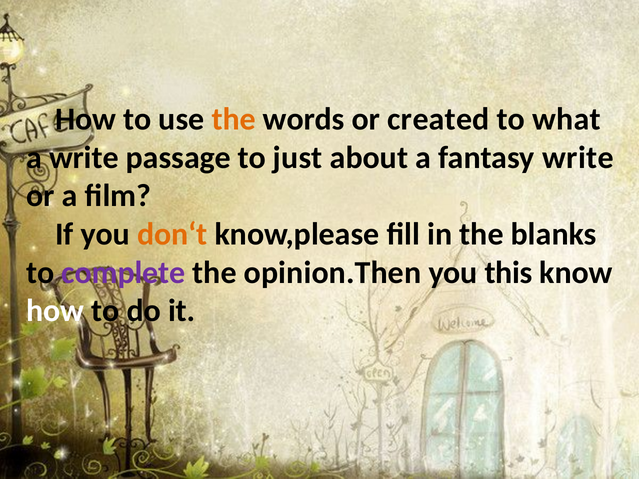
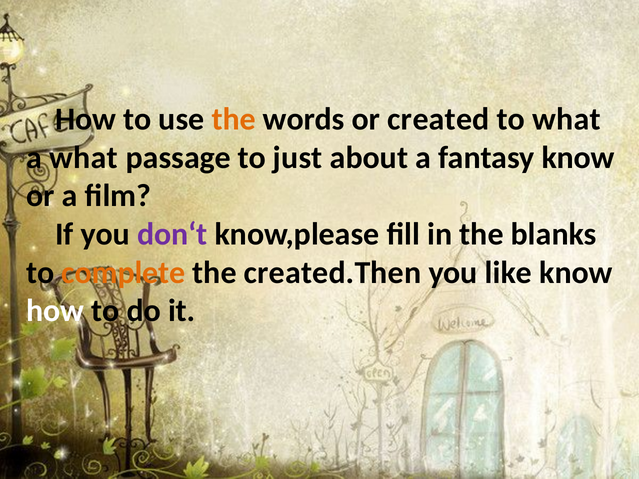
a write: write -> what (84, 158)
fantasy write: write -> know (578, 158)
don‘t colour: orange -> purple (172, 234)
complete colour: purple -> orange (123, 273)
opinion.Then: opinion.Then -> created.Then (333, 273)
this: this -> like (508, 273)
